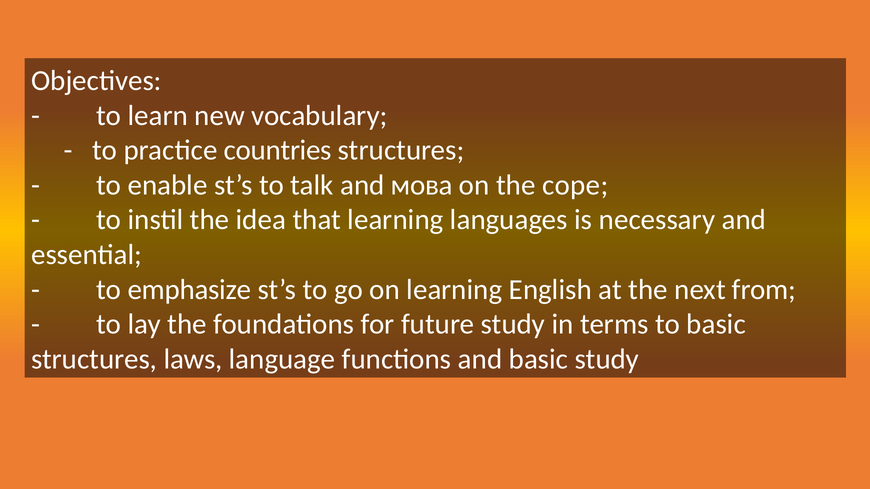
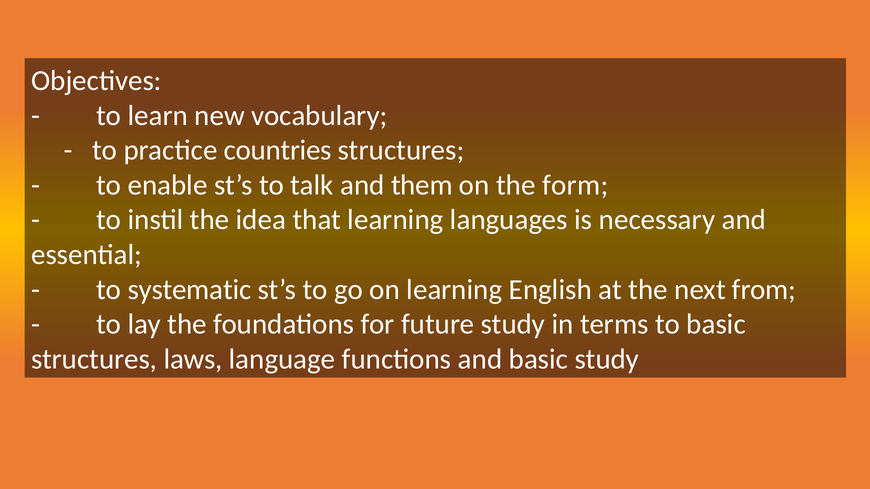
мова: мова -> them (422, 185)
cope: cope -> form (575, 185)
emphasize: emphasize -> systematic (189, 290)
